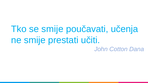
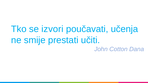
se smije: smije -> izvori (52, 29)
